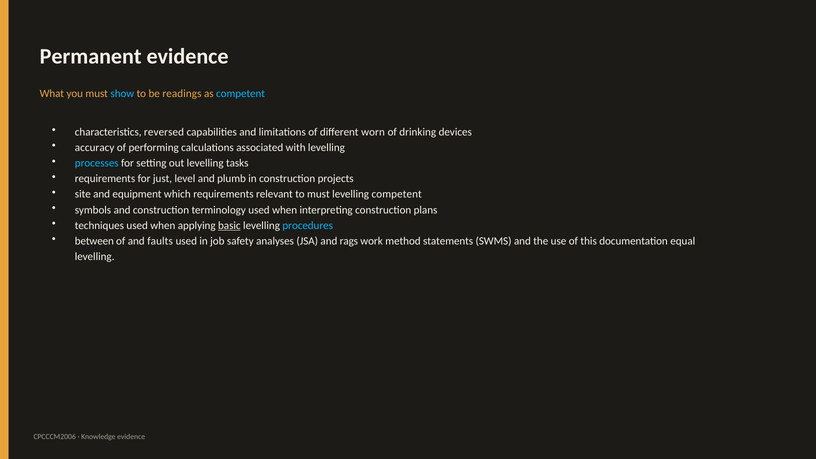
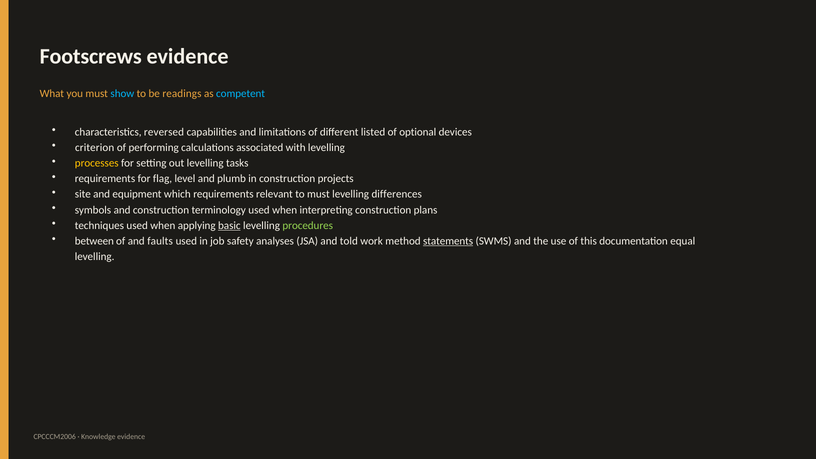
Permanent: Permanent -> Footscrews (91, 57)
worn: worn -> listed (373, 132)
drinking: drinking -> optional (418, 132)
accuracy: accuracy -> criterion (95, 148)
processes colour: light blue -> yellow (97, 163)
just: just -> flag (163, 179)
levelling competent: competent -> differences (397, 194)
procedures colour: light blue -> light green (308, 225)
rags: rags -> told (349, 241)
statements underline: none -> present (448, 241)
